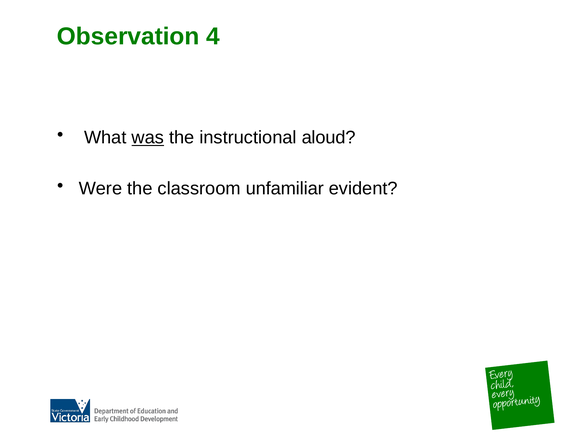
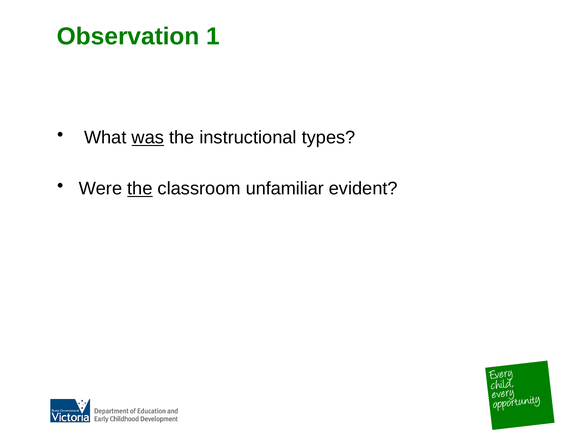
4: 4 -> 1 (213, 36)
aloud: aloud -> types (329, 138)
the underline: none -> present (140, 189)
